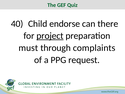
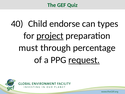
there: there -> types (108, 24)
complaints: complaints -> percentage (94, 48)
request underline: none -> present (84, 60)
